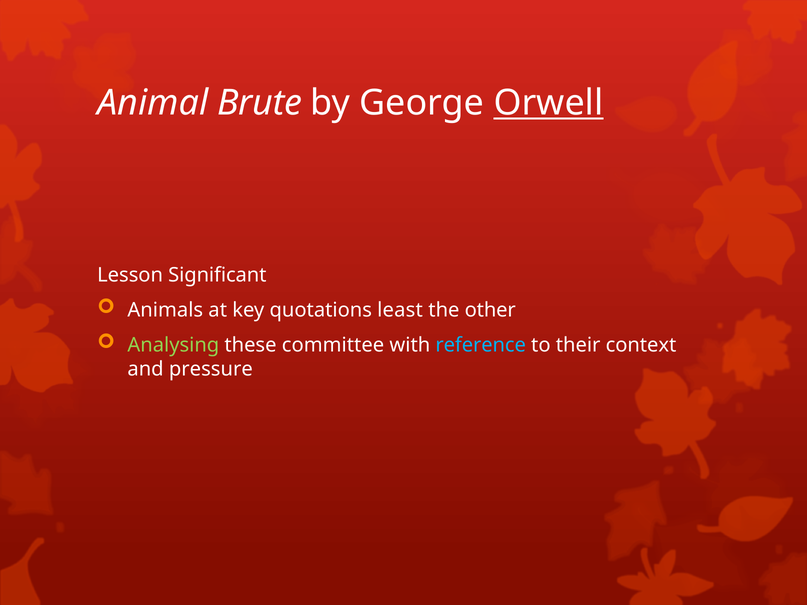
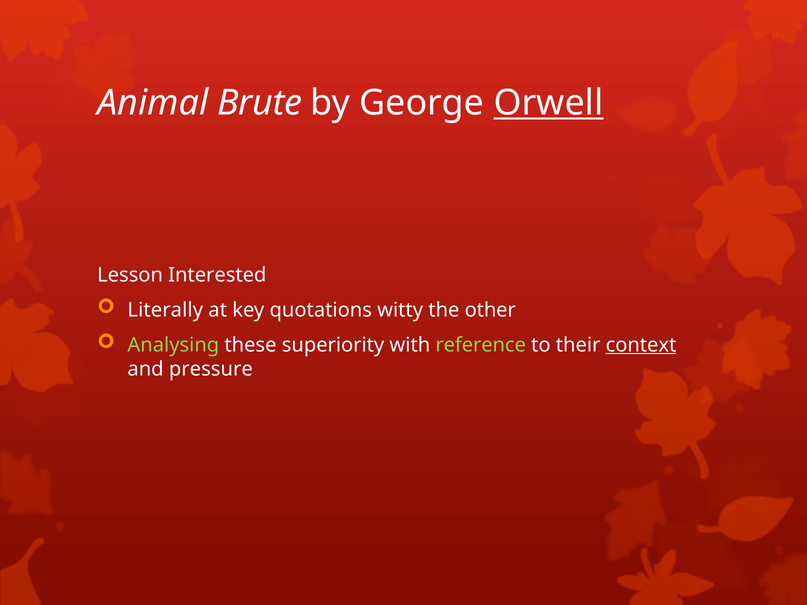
Significant: Significant -> Interested (217, 275)
Animals: Animals -> Literally (165, 310)
least: least -> witty (400, 310)
committee: committee -> superiority (333, 345)
reference colour: light blue -> light green (481, 345)
context underline: none -> present (641, 345)
